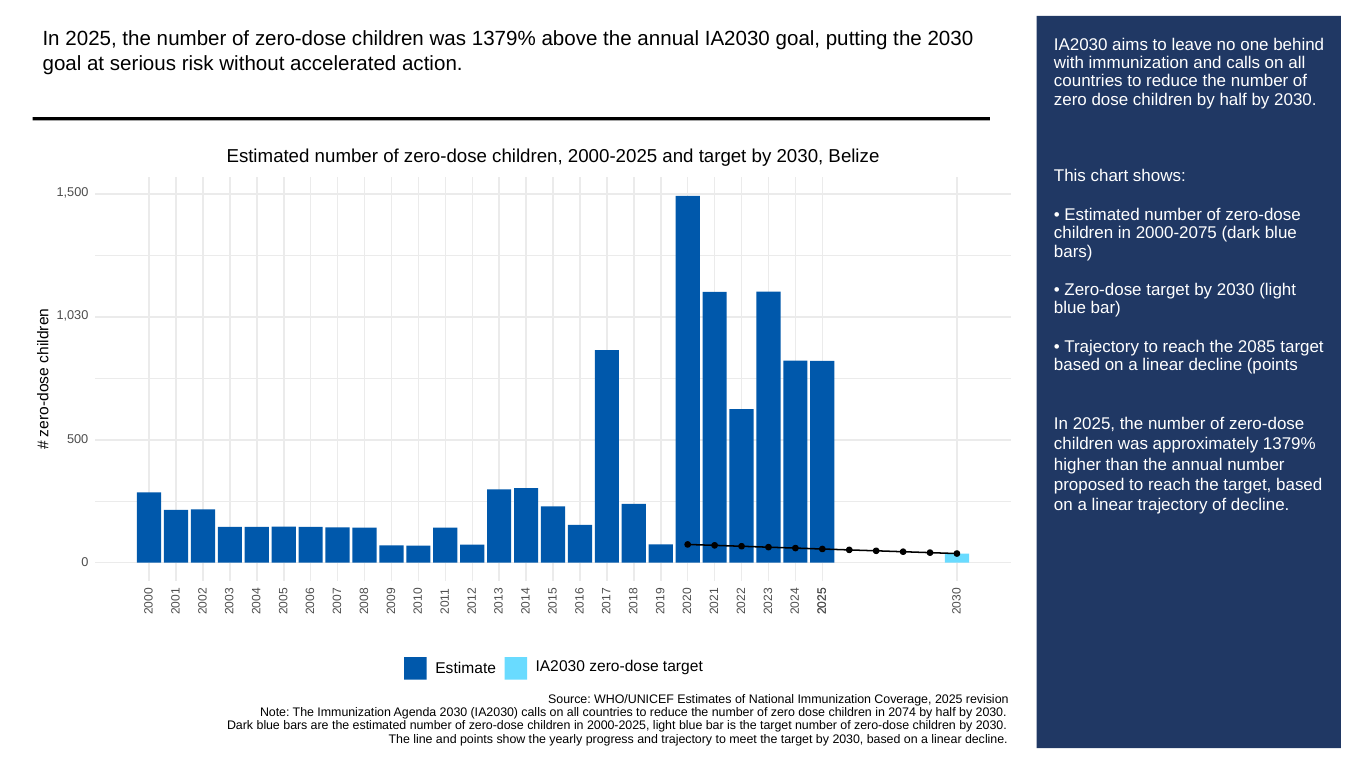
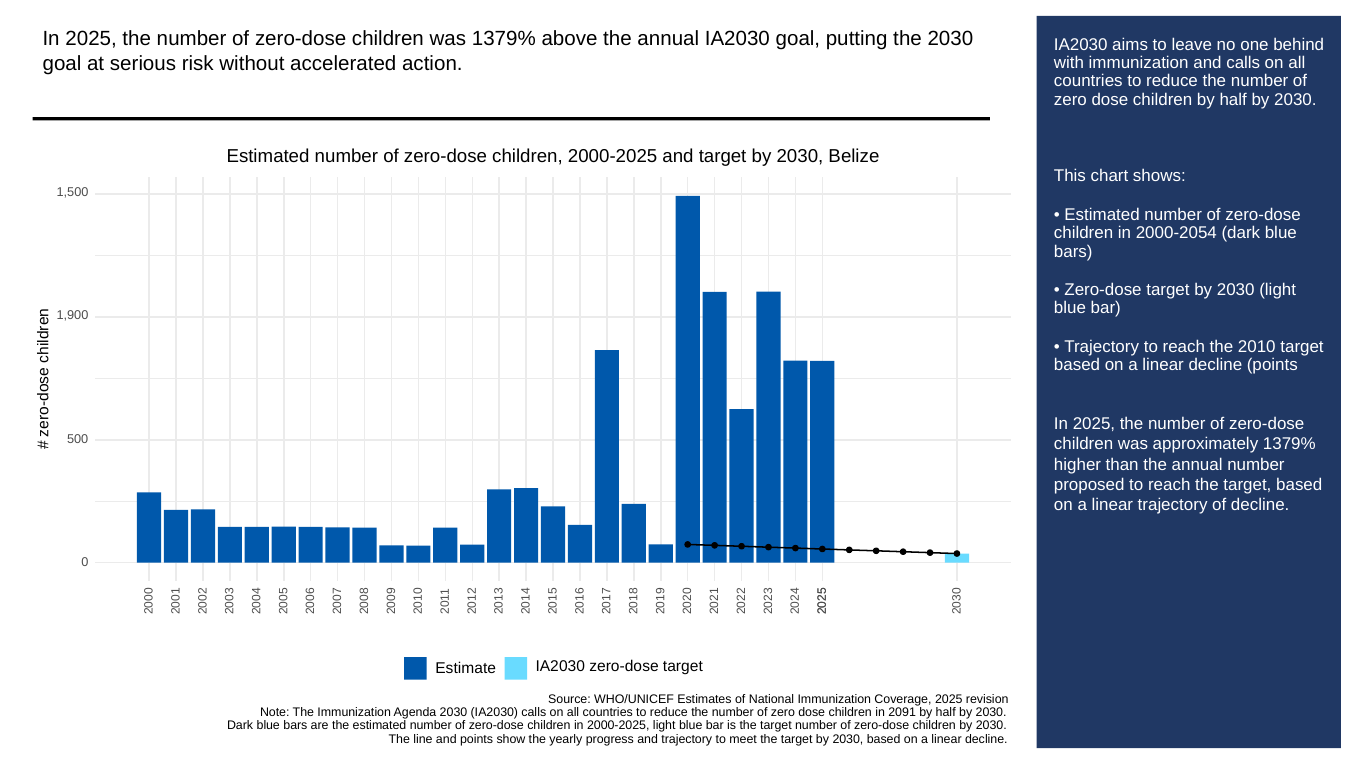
2000-2075: 2000-2075 -> 2000-2054 (1176, 233)
1,030: 1,030 -> 1,900 (73, 316)
2085: 2085 -> 2010 (1257, 346)
2074: 2074 -> 2091 (902, 712)
